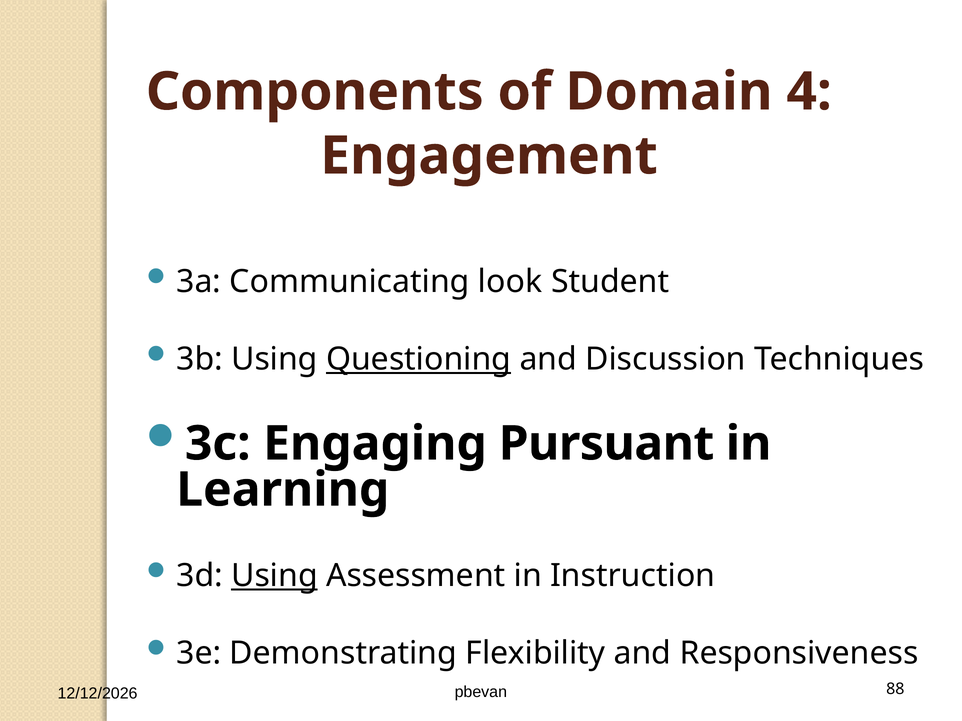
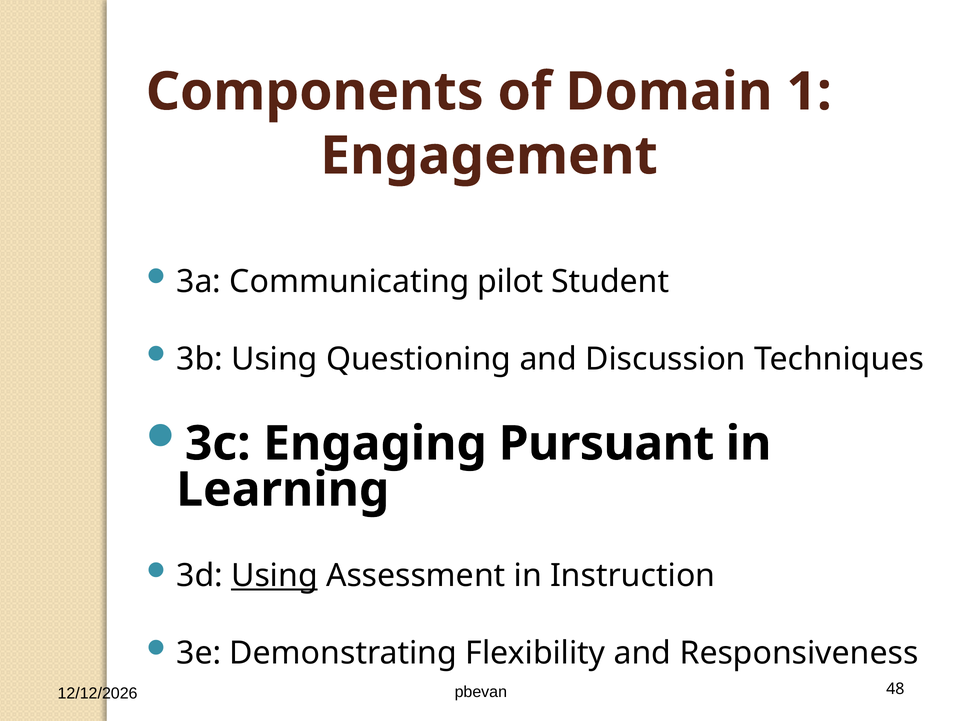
4: 4 -> 1 (809, 92)
look: look -> pilot (510, 282)
Questioning underline: present -> none (419, 359)
88: 88 -> 48 (895, 690)
